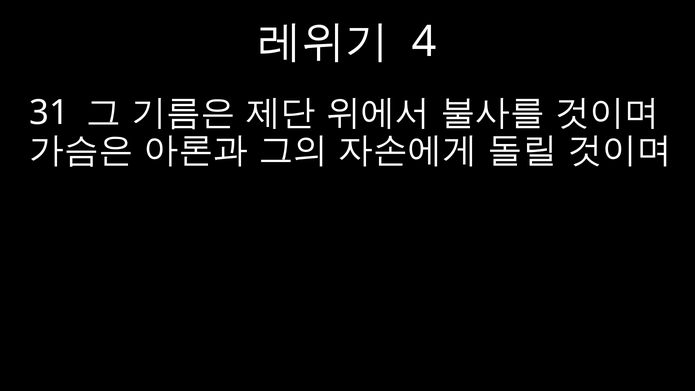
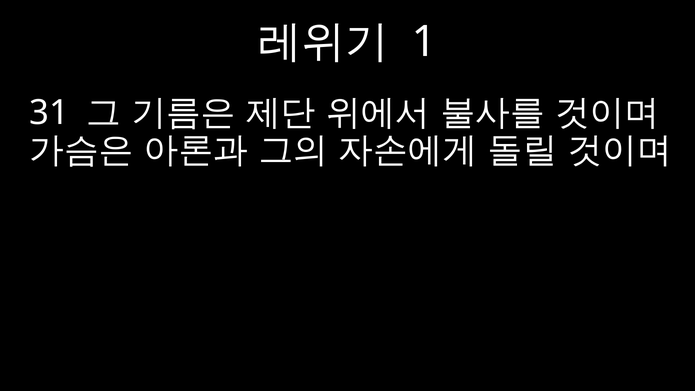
4: 4 -> 1 (424, 42)
